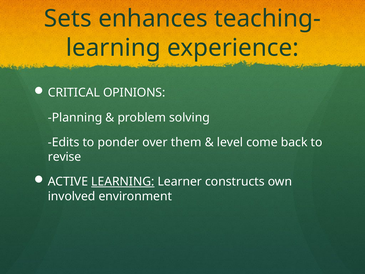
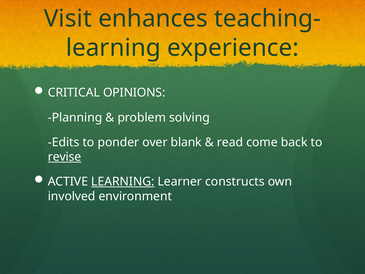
Sets: Sets -> Visit (68, 19)
them: them -> blank (186, 142)
level: level -> read (230, 142)
revise underline: none -> present (65, 157)
